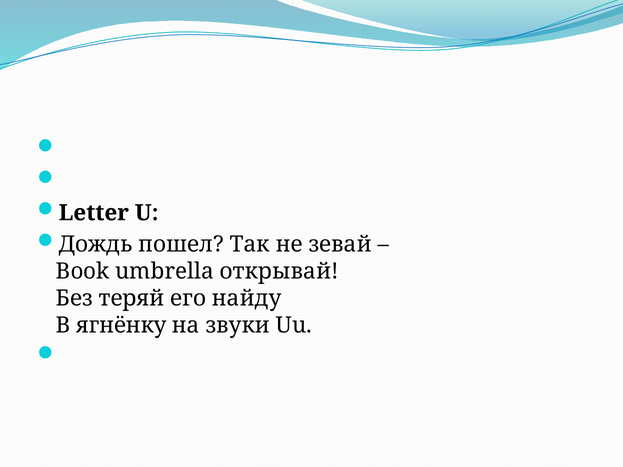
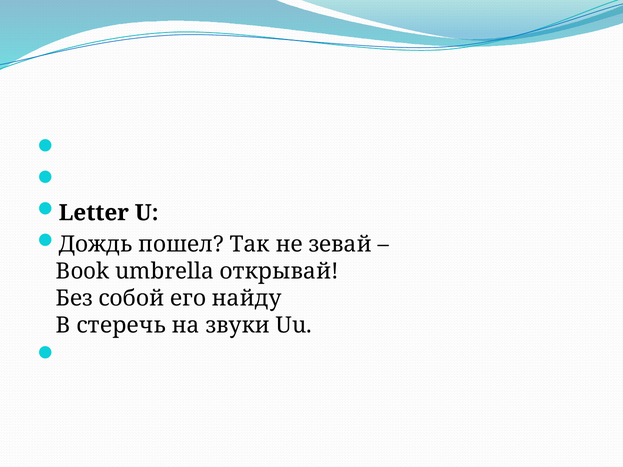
теряй: теряй -> собой (132, 298)
ягнёнку: ягнёнку -> стеречь (121, 325)
